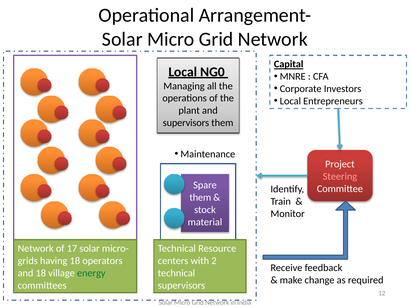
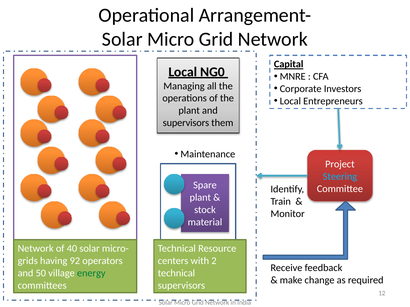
Steering colour: pink -> light blue (340, 177)
them: them -> plant (200, 198)
17: 17 -> 40 (72, 249)
having 18: 18 -> 92 (75, 261)
and 18: 18 -> 50 (41, 273)
